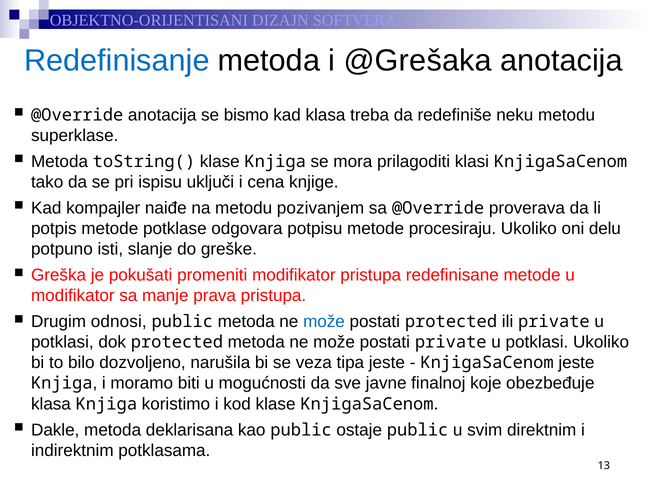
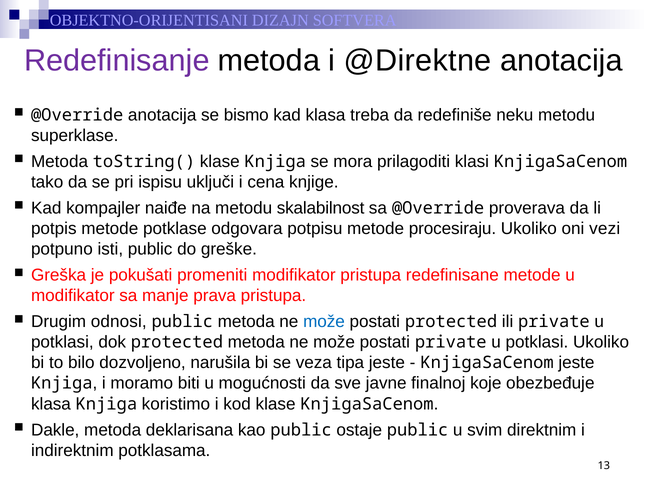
Redefinisanje colour: blue -> purple (117, 61)
@Grešaka: @Grešaka -> @Direktne (418, 61)
pozivanjem: pozivanjem -> skalabilnost (321, 208)
delu: delu -> vezi (605, 229)
isti slanje: slanje -> public (150, 249)
